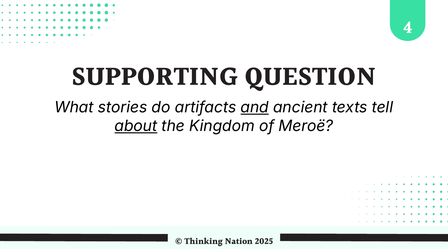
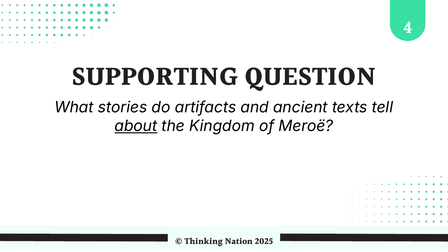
and underline: present -> none (255, 107)
